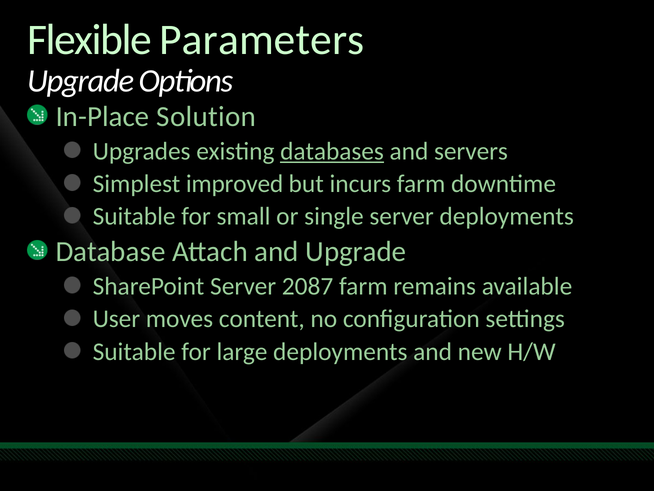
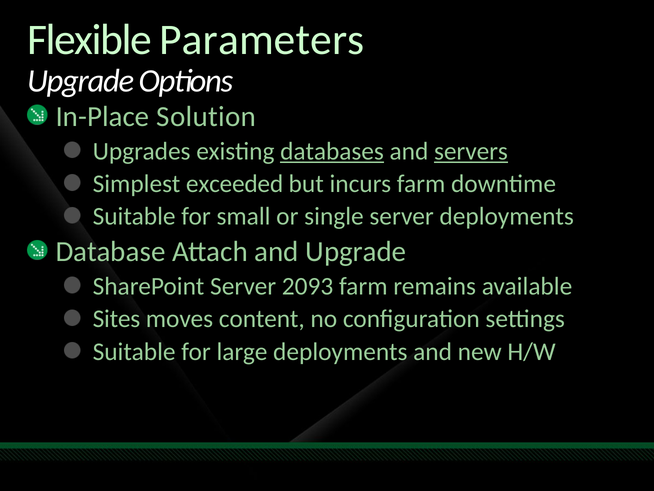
servers underline: none -> present (471, 151)
improved: improved -> exceeded (235, 184)
2087: 2087 -> 2093 (308, 286)
User: User -> Sites (116, 319)
